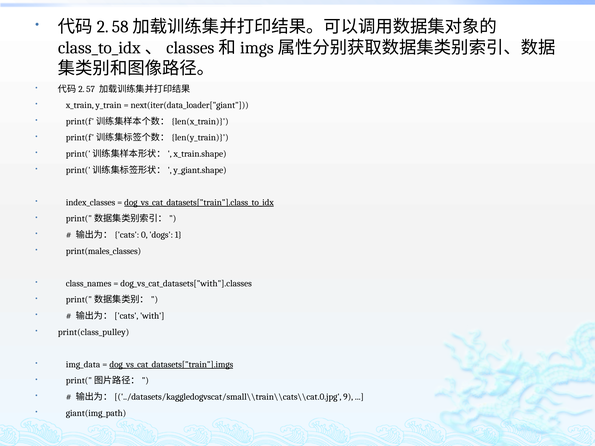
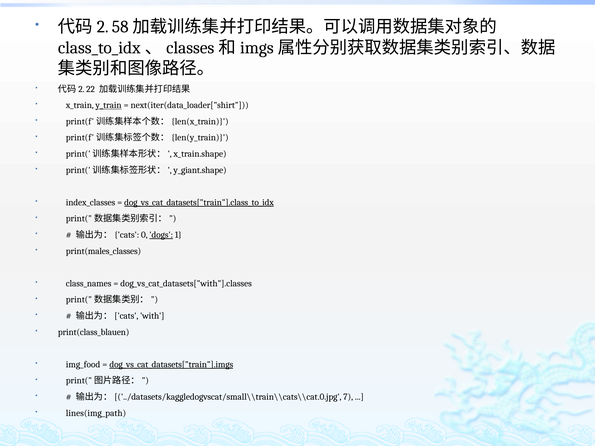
57: 57 -> 22 (91, 89)
y_train underline: none -> present (109, 105)
next(iter(data_loader["giant: next(iter(data_loader["giant -> next(iter(data_loader["shirt (190, 105)
dogs underline: none -> present (161, 235)
print(class_pulley: print(class_pulley -> print(class_blauen (94, 332)
img_data: img_data -> img_food (83, 365)
9: 9 -> 7 (348, 397)
giant(img_path: giant(img_path -> lines(img_path (96, 413)
